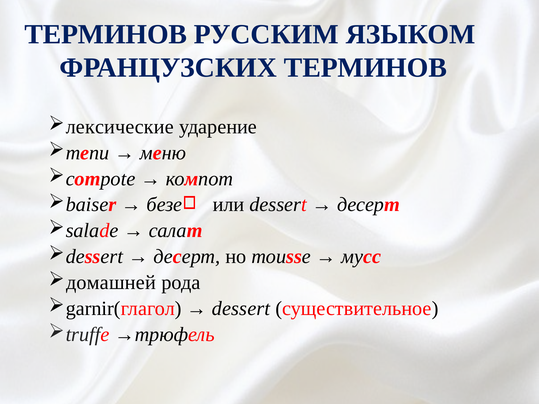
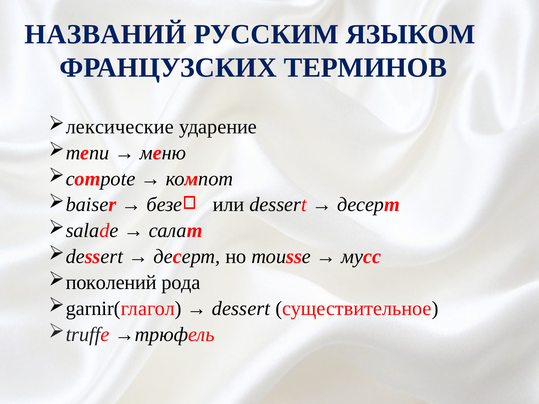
ТЕРМИНОВ: ТЕРМИНОВ -> НАЗВАНИЙ (105, 34)
домашней: домашней -> поколений (111, 283)
